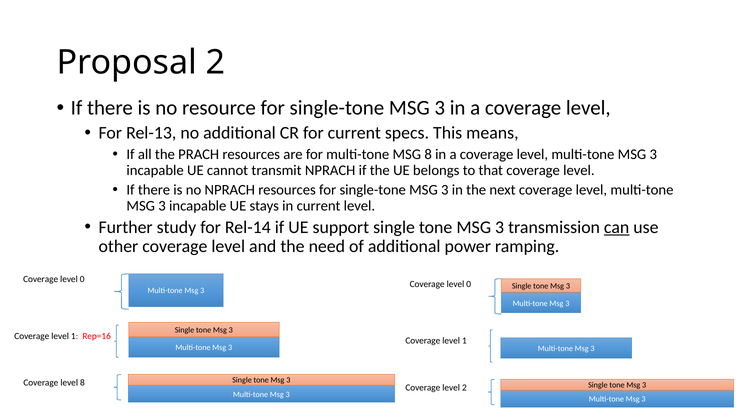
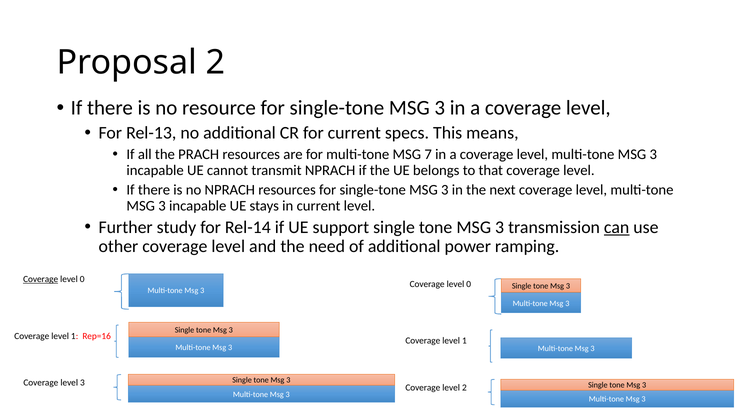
MSG 8: 8 -> 7 (428, 154)
Coverage underline: none -> present (41, 280)
level 8: 8 -> 3 (82, 383)
